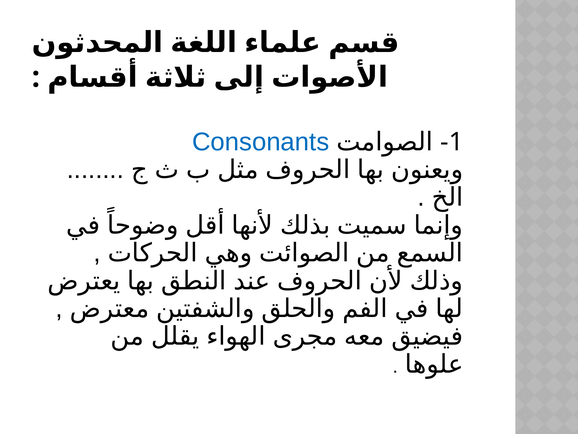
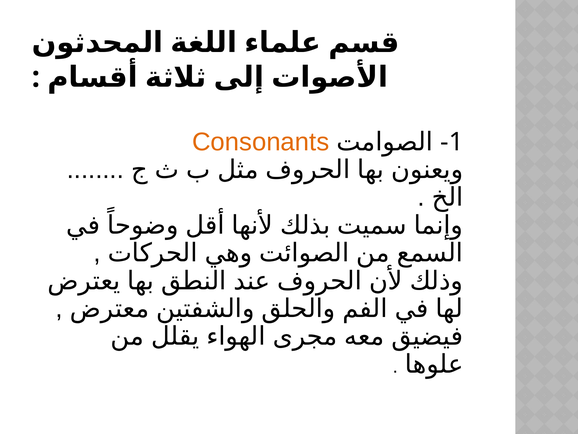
Consonants colour: blue -> orange (261, 142)
